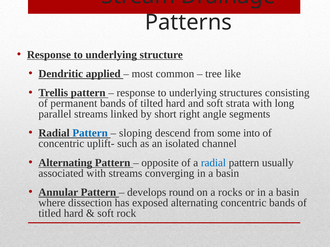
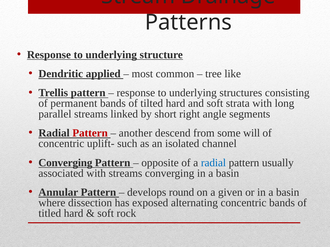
Pattern colour: blue -> red (90, 133)
sloping: sloping -> another (136, 133)
into: into -> will (252, 133)
Alternating: Alternating -> Converging (65, 163)
rocks: rocks -> given (230, 193)
